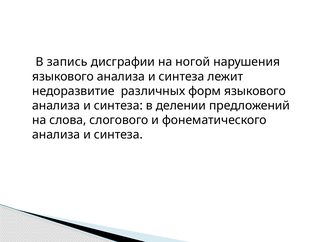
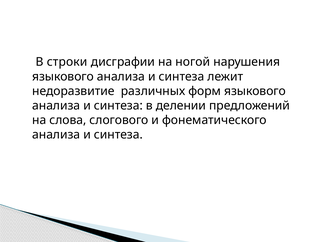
запись: запись -> строки (67, 62)
